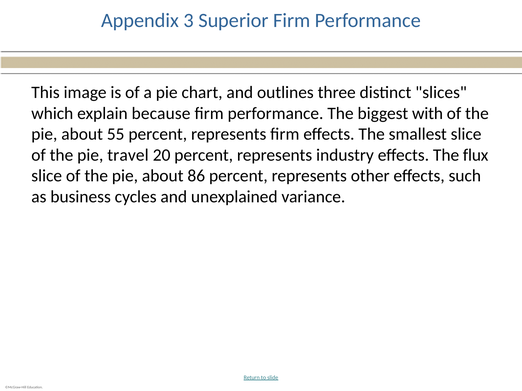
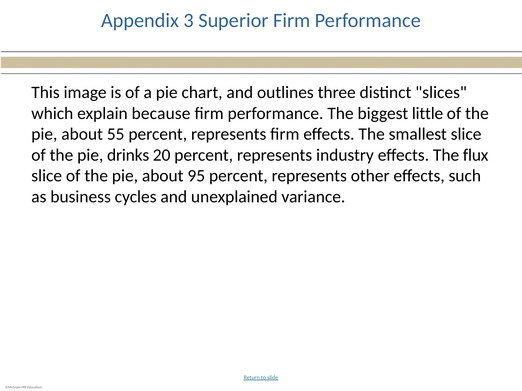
with: with -> little (428, 113)
travel: travel -> drinks (128, 155)
86: 86 -> 95 (196, 176)
